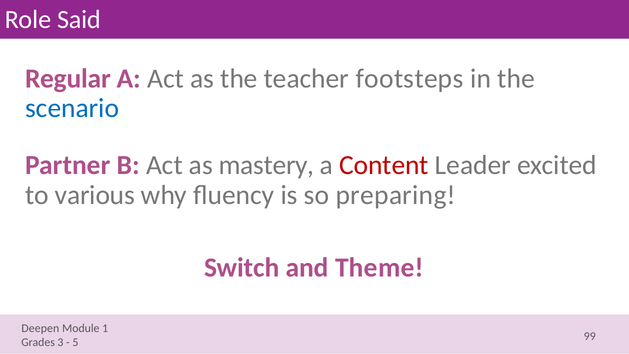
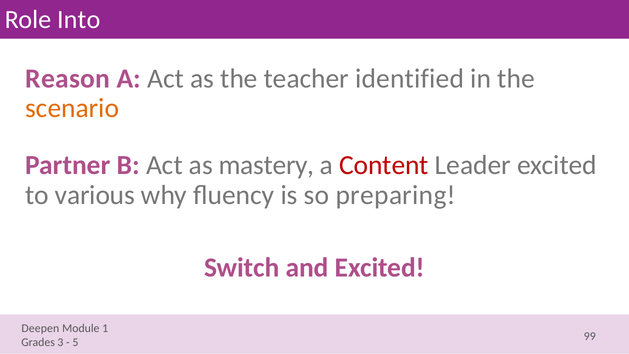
Said: Said -> Into (79, 19)
Regular: Regular -> Reason (68, 79)
footsteps: footsteps -> identified (410, 79)
scenario colour: blue -> orange (72, 108)
and Theme: Theme -> Excited (380, 268)
